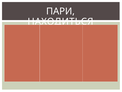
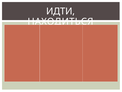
ПАРИ: ПАРИ -> ИДТИ (61, 11)
